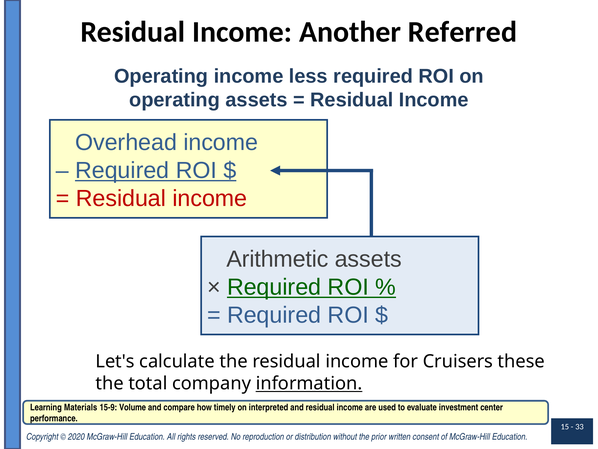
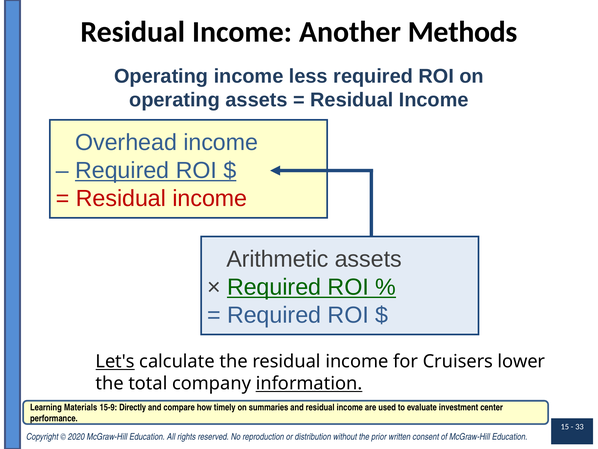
Referred: Referred -> Methods (463, 32)
Let's underline: none -> present (115, 361)
these: these -> lower (521, 361)
Volume: Volume -> Directly (133, 407)
interpreted: interpreted -> summaries (269, 407)
